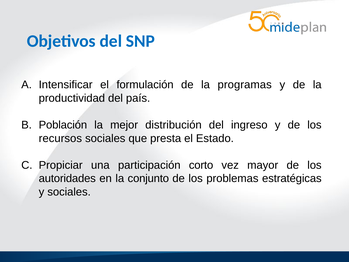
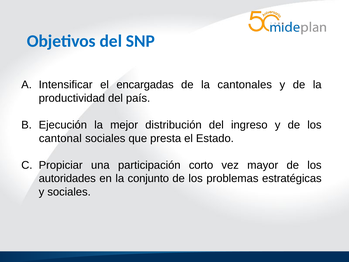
formulación: formulación -> encargadas (145, 85)
programas: programas -> cantonales (245, 85)
Población: Población -> Ejecución (63, 125)
recursos: recursos -> cantonal (60, 138)
